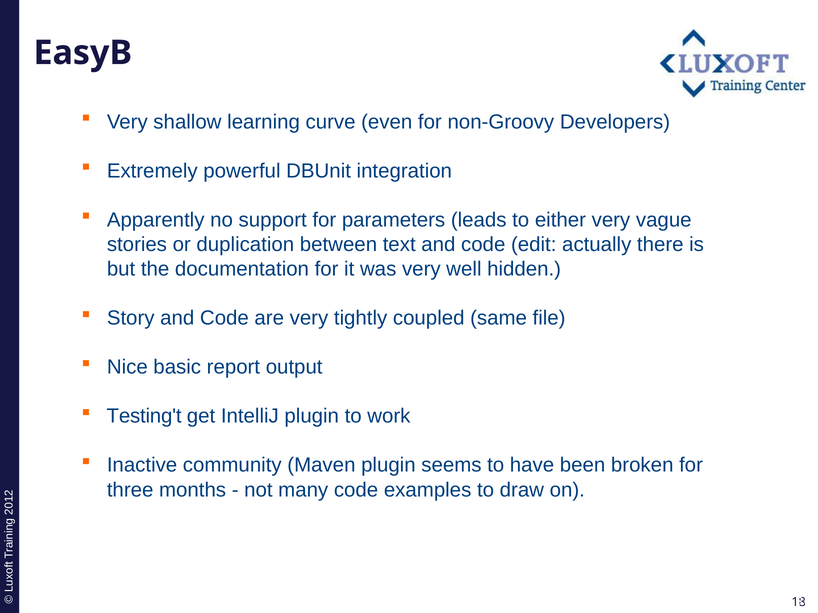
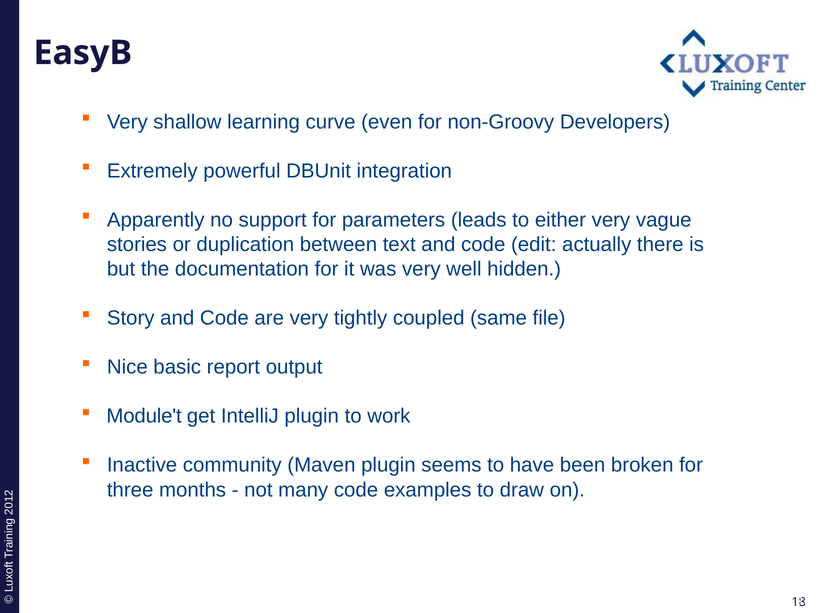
Testing't: Testing't -> Module't (144, 417)
